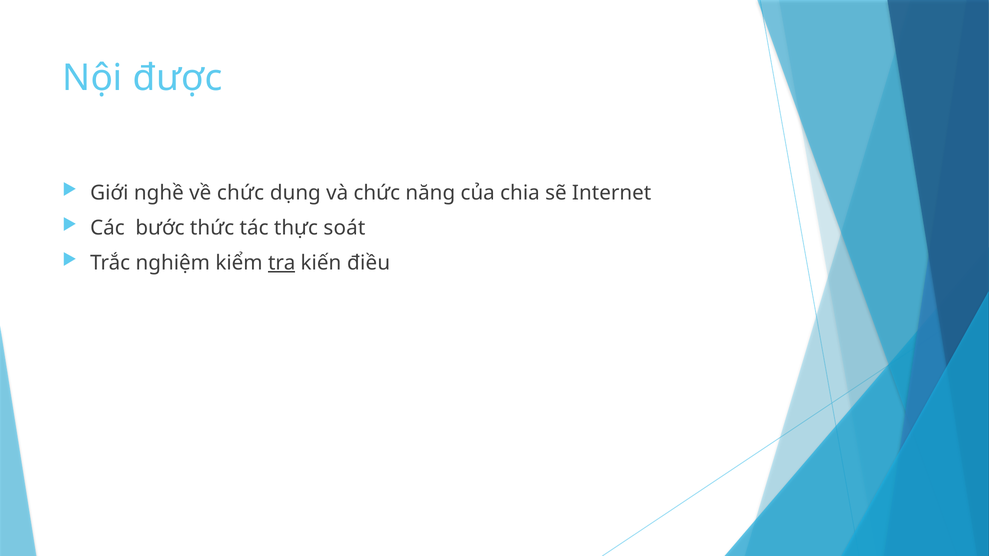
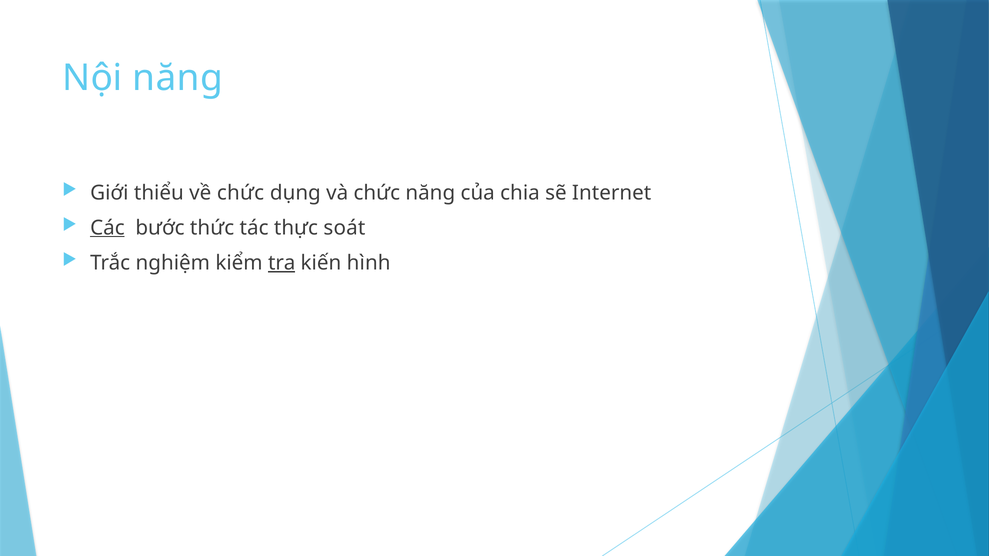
Nội được: được -> năng (178, 78)
nghề: nghề -> thiểu (159, 193)
Các underline: none -> present (107, 228)
điều: điều -> hình (369, 263)
